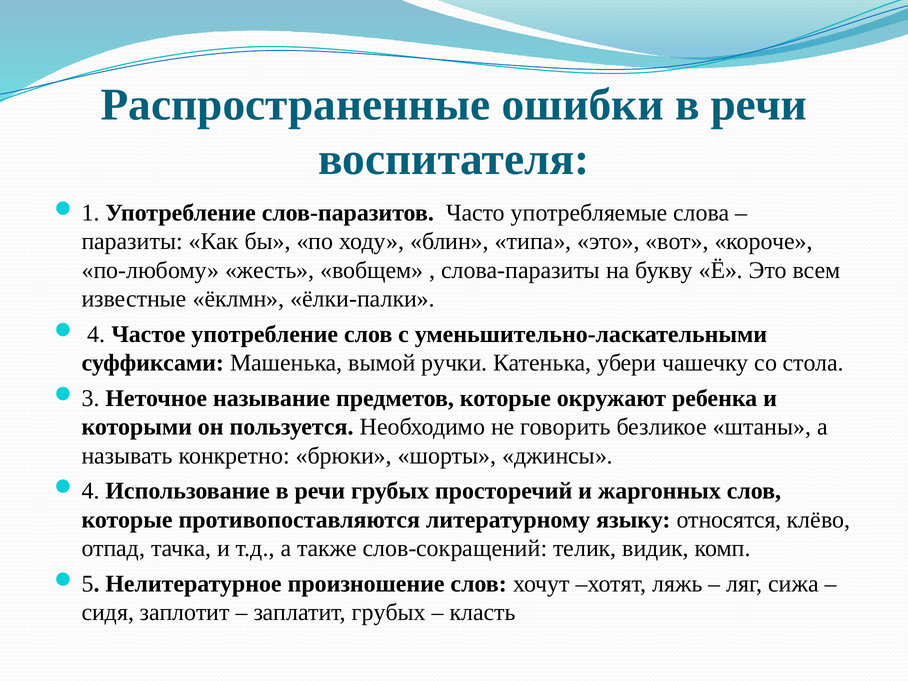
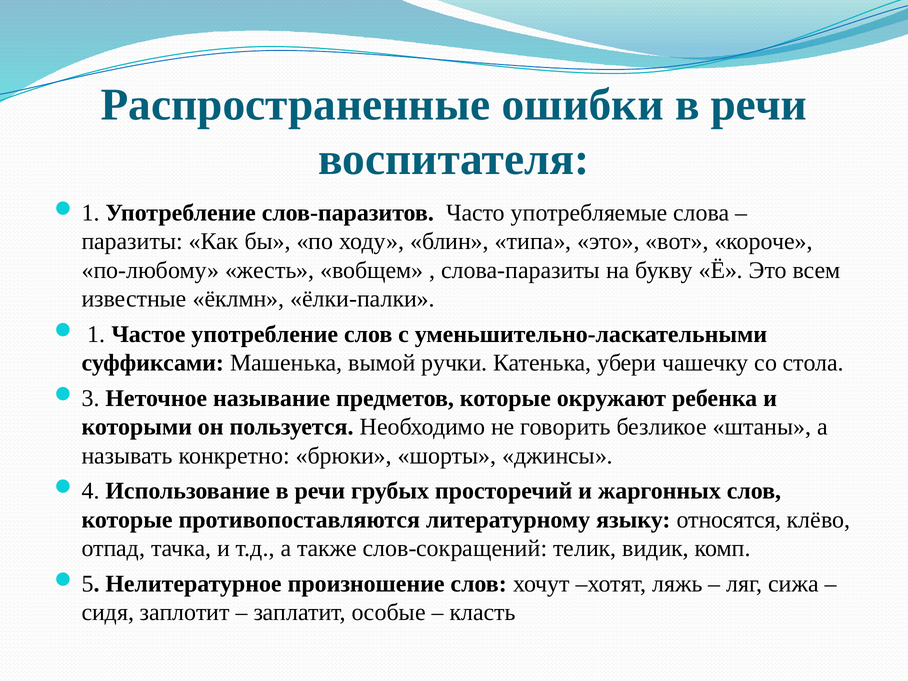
4: 4 -> 1 (96, 334)
заплатит грубых: грубых -> особые (389, 613)
